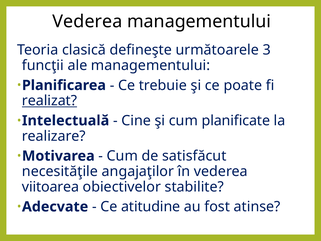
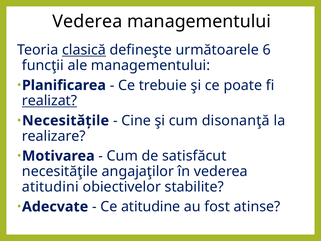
clasică underline: none -> present (84, 50)
3: 3 -> 6 (267, 50)
Intelectuală: Intelectuală -> Necesităţile (66, 121)
planificate: planificate -> disonanţă (236, 121)
viitoarea: viitoarea -> atitudini (50, 187)
